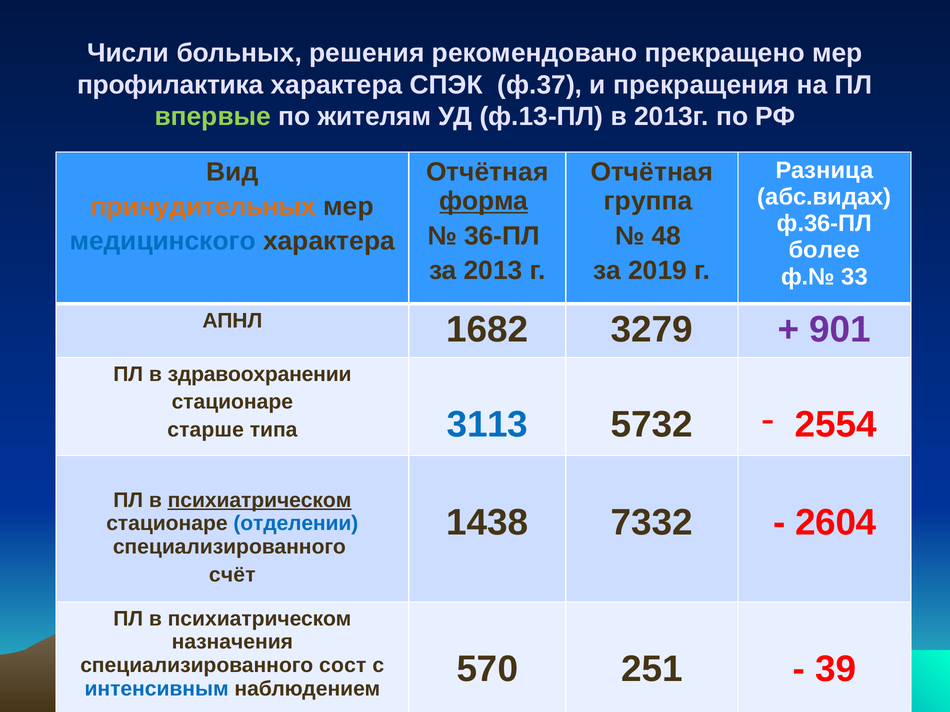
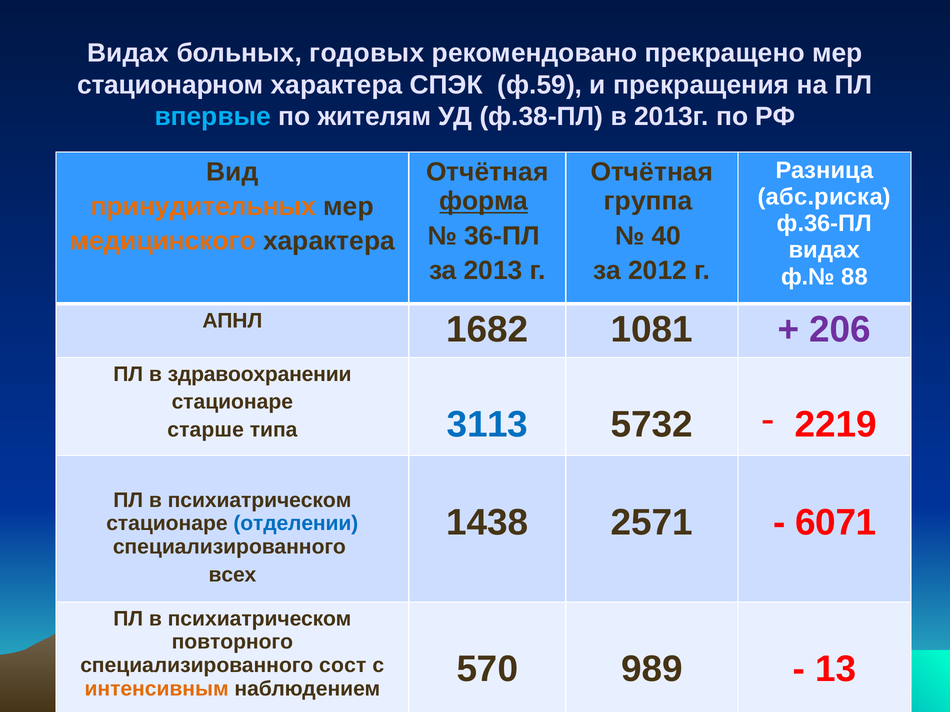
Числи: Числи -> Видах (128, 53)
решения: решения -> годовых (367, 53)
профилактика: профилактика -> стационарном (170, 85)
ф.37: ф.37 -> ф.59 (540, 85)
впервые colour: light green -> light blue (213, 117)
ф.13-ПЛ: ф.13-ПЛ -> ф.38-ПЛ (541, 117)
абс.видах: абс.видах -> абс.риска (824, 197)
48: 48 -> 40 (666, 236)
медицинского colour: blue -> orange (163, 241)
более: более -> видах (824, 250)
2019: 2019 -> 2012 (658, 271)
33: 33 -> 88 (855, 277)
3279: 3279 -> 1081 (652, 330)
901: 901 -> 206 (840, 330)
2554: 2554 -> 2219 (836, 425)
психиатрическом underline: present -> none (260, 500)
7332: 7332 -> 2571 (652, 523)
2604: 2604 -> 6071 (836, 523)
счёт: счёт -> всех (232, 575)
назначения: назначения -> повторного (232, 642)
251: 251 -> 989 (652, 669)
39: 39 -> 13 (836, 669)
интенсивным colour: blue -> orange (157, 689)
